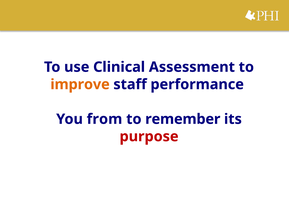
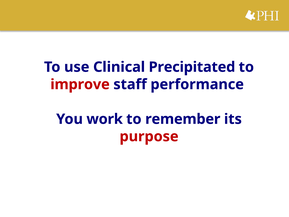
Assessment: Assessment -> Precipitated (192, 67)
improve colour: orange -> red (80, 84)
from: from -> work (105, 119)
